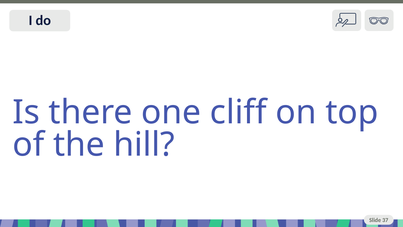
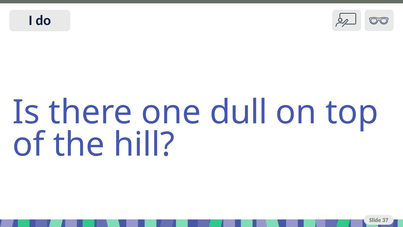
cliff: cliff -> dull (239, 112)
